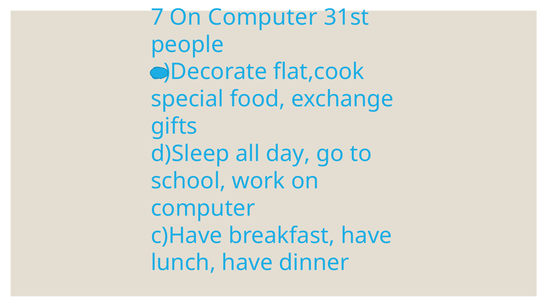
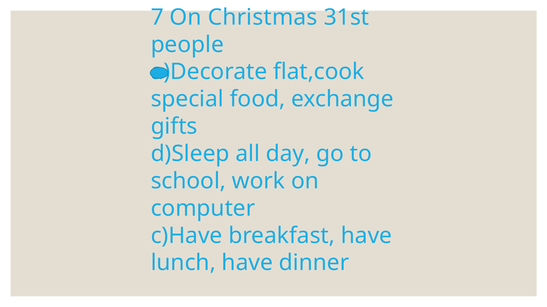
7 On Computer: Computer -> Christmas (263, 17)
